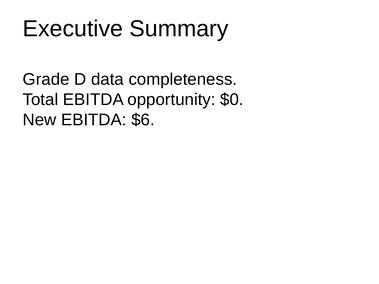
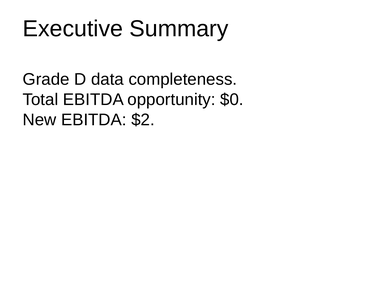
$6: $6 -> $2 (143, 120)
